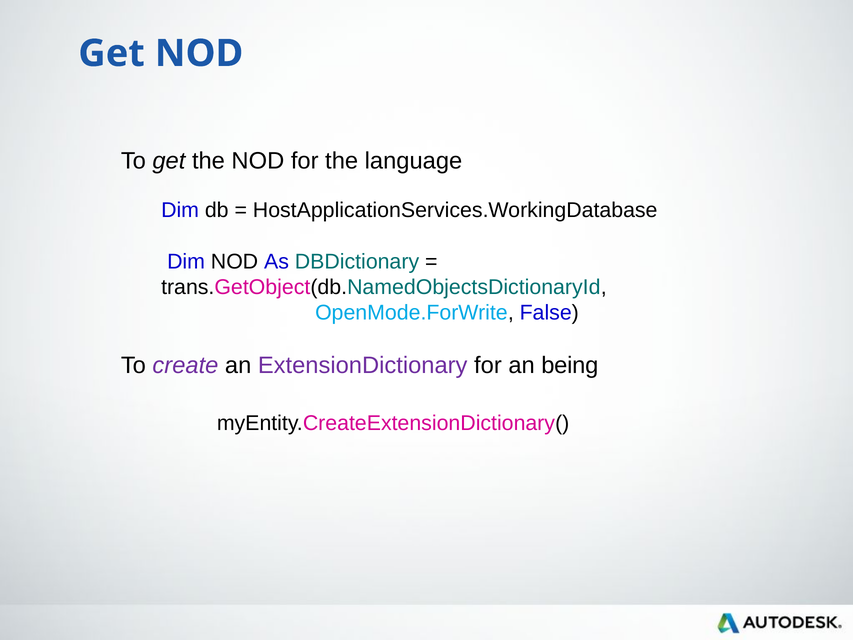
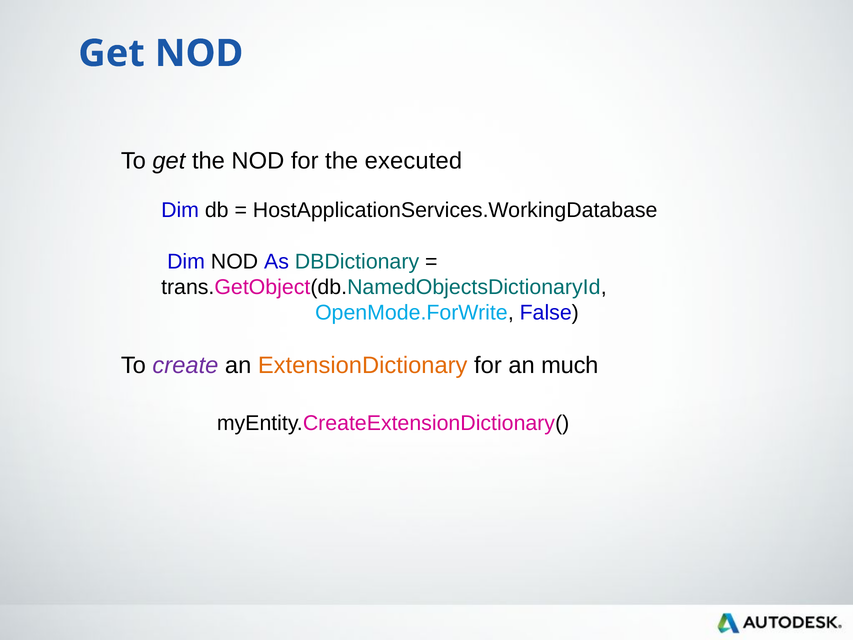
language: language -> executed (413, 161)
ExtensionDictionary colour: purple -> orange (363, 365)
being: being -> much (570, 365)
